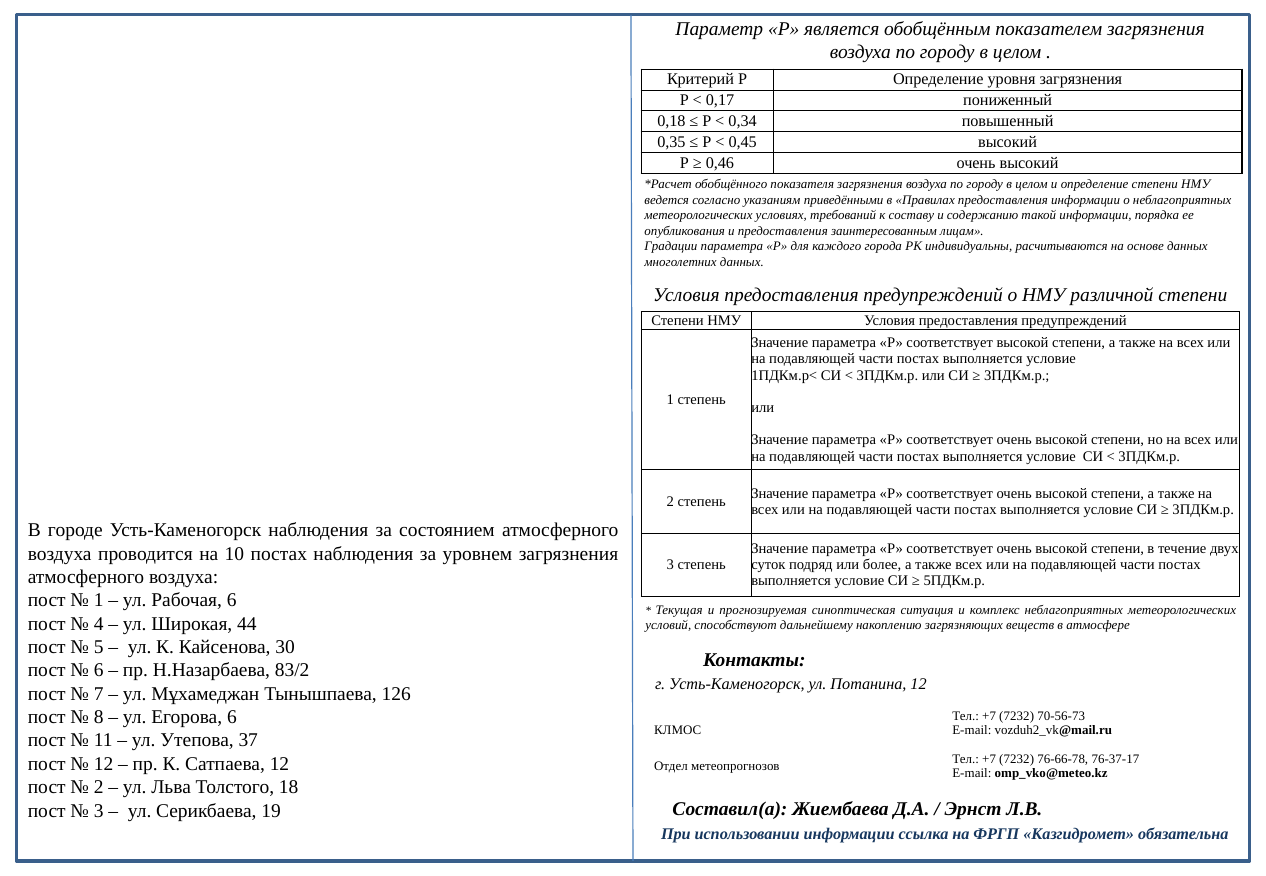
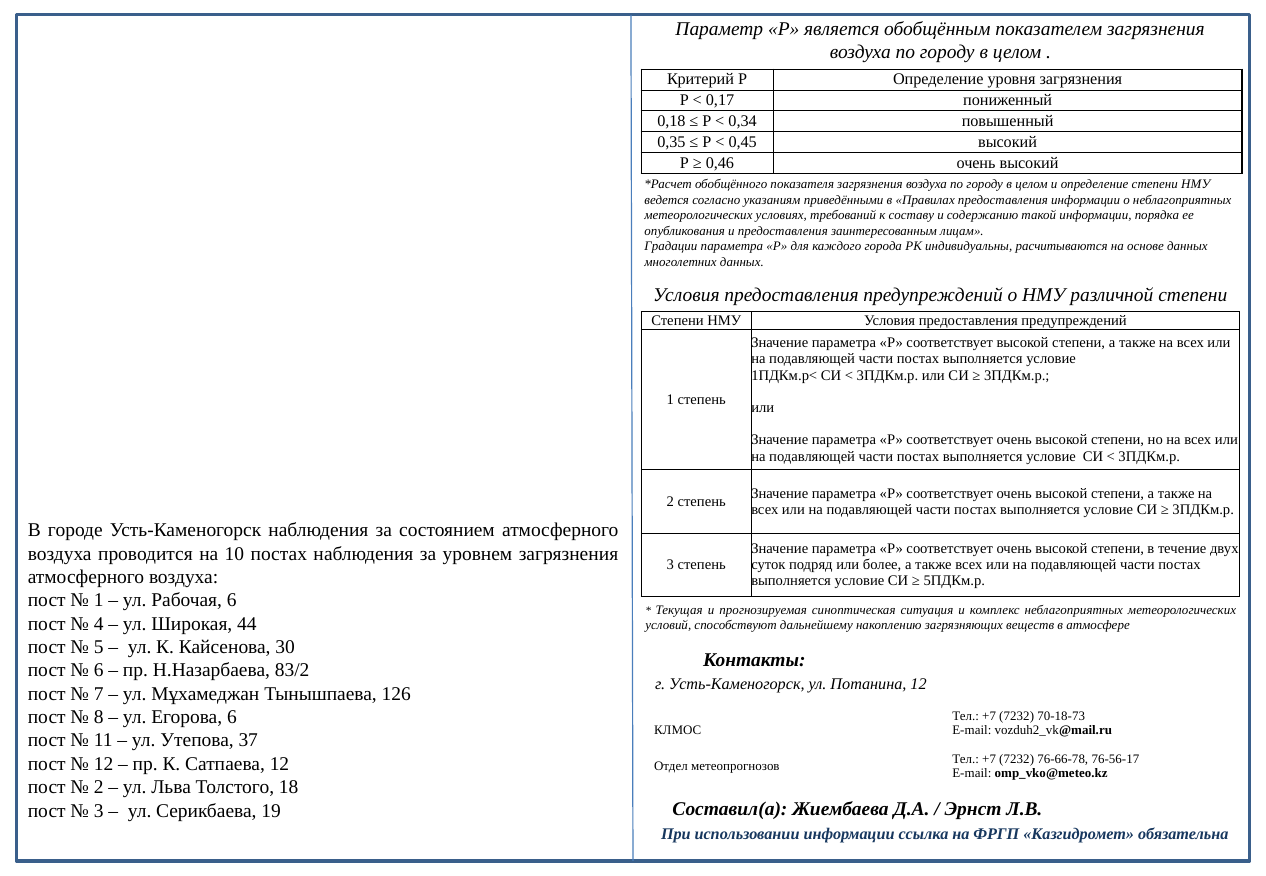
70-56-73: 70-56-73 -> 70-18-73 (1061, 717)
76-37-17: 76-37-17 -> 76-56-17 (1115, 759)
